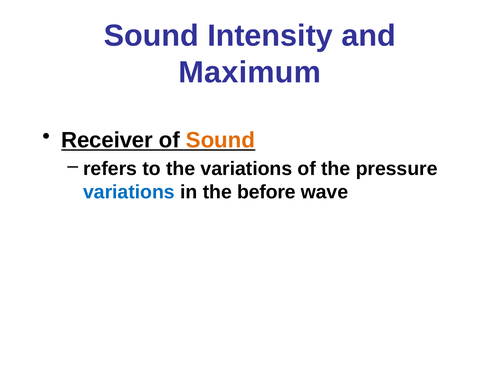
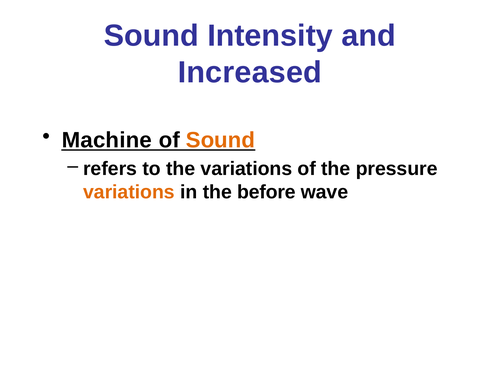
Maximum: Maximum -> Increased (250, 73)
Receiver: Receiver -> Machine (107, 140)
variations colour: blue -> orange (129, 192)
